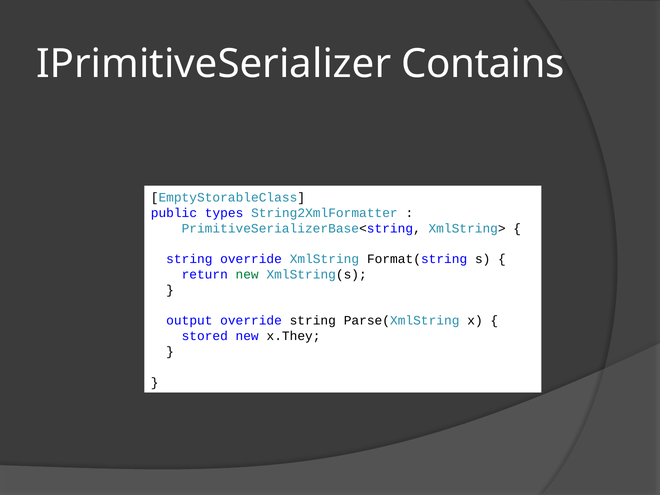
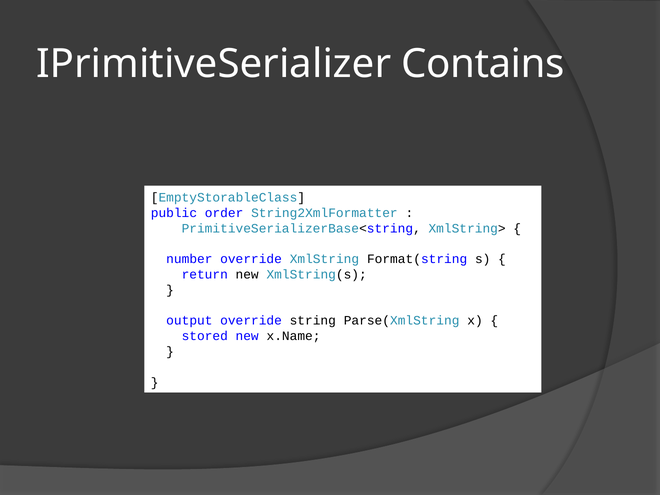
types: types -> order (224, 213)
string: string -> number (189, 259)
new colour: green -> black (247, 275)
x.They: x.They -> x.Name (294, 336)
